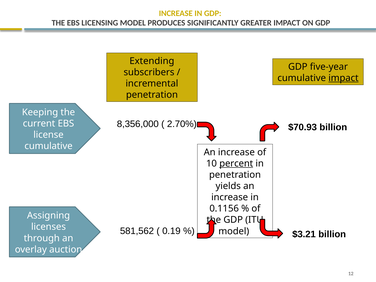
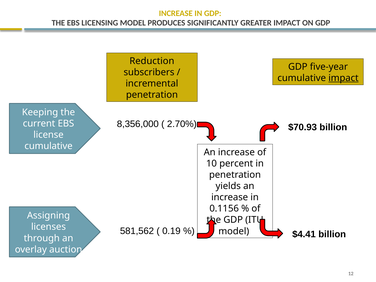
Extending: Extending -> Reduction (152, 61)
percent underline: present -> none (236, 163)
$3.21: $3.21 -> $4.41 (304, 234)
